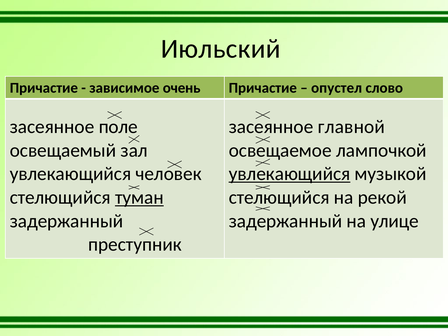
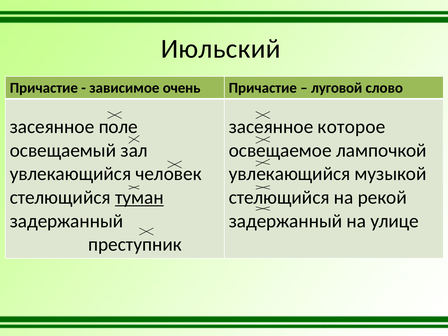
опустел: опустел -> луговой (337, 88)
главной: главной -> которое (351, 127)
увлекающийся underline: present -> none (290, 174)
